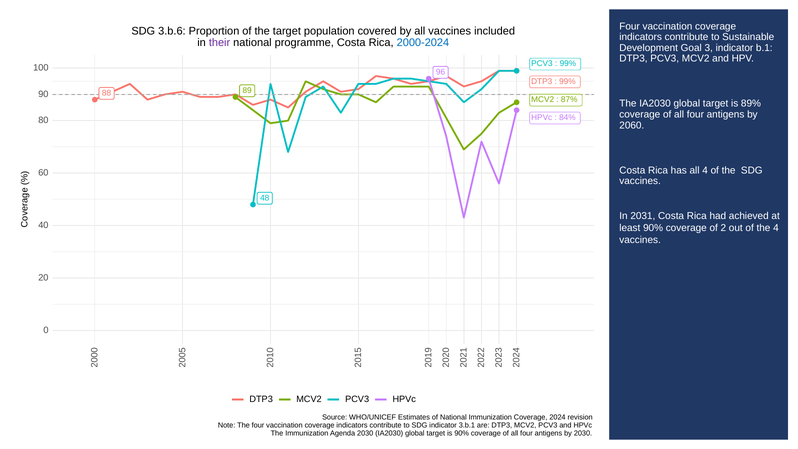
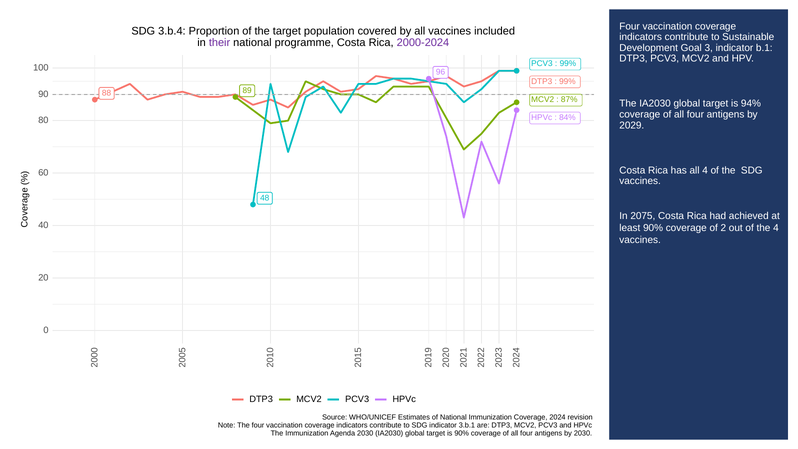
3.b.6: 3.b.6 -> 3.b.4 (172, 31)
2000-2024 colour: blue -> purple (423, 43)
89%: 89% -> 94% (751, 104)
2060: 2060 -> 2029 (632, 125)
2031: 2031 -> 2075 (643, 216)
